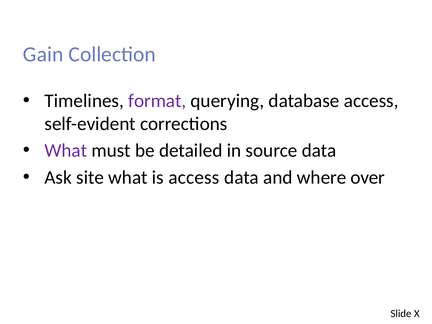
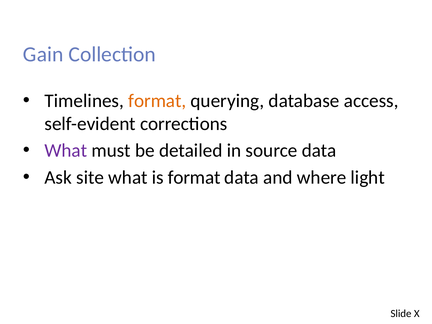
format colour: purple -> orange (157, 101)
is access: access -> format (194, 178)
over: over -> light (368, 178)
